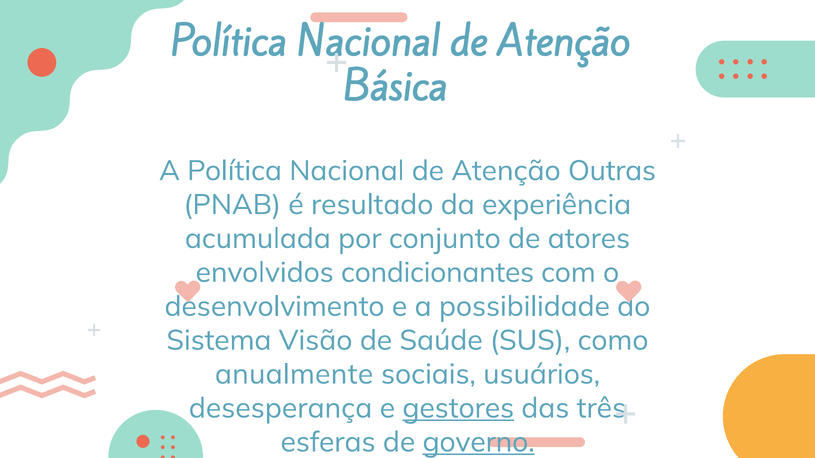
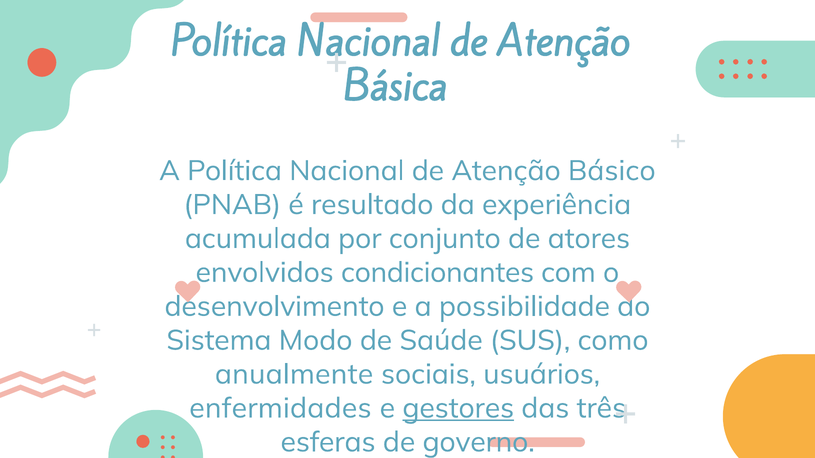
Outras: Outras -> Básico (612, 171)
Visão: Visão -> Modo (316, 341)
desesperança: desesperança -> enfermidades (280, 409)
governo underline: present -> none (479, 443)
